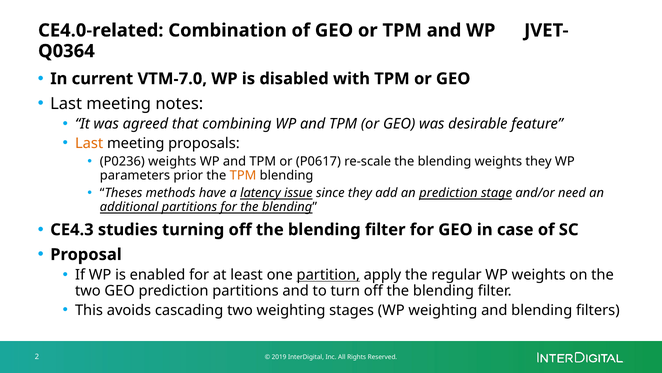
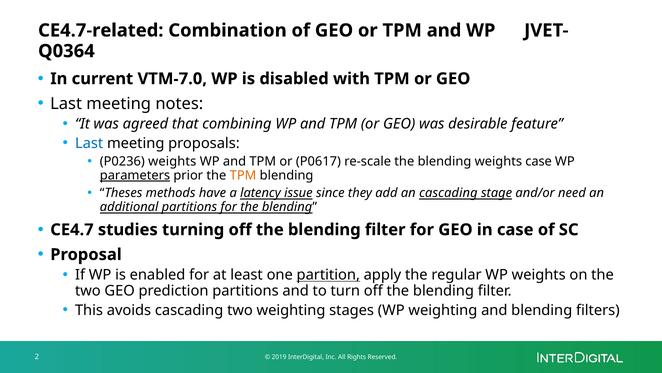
CE4.0-related: CE4.0-related -> CE4.7-related (101, 30)
Last colour: orange -> blue (89, 143)
weights they: they -> case (539, 161)
parameters underline: none -> present (135, 175)
an prediction: prediction -> cascading (448, 193)
CE4.3: CE4.3 -> CE4.7 (72, 229)
